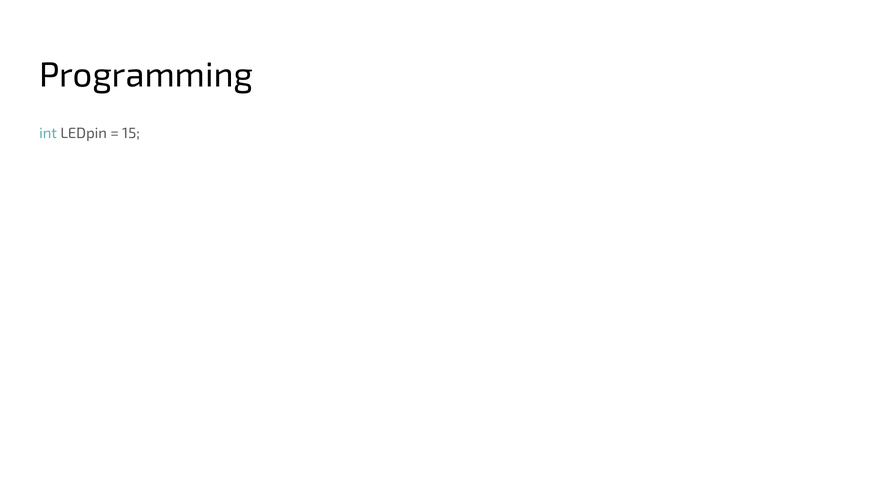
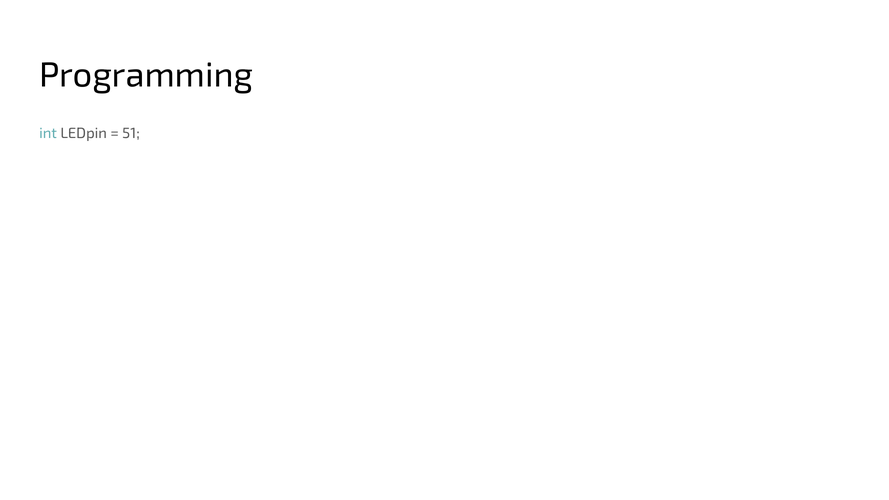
15: 15 -> 51 (131, 134)
